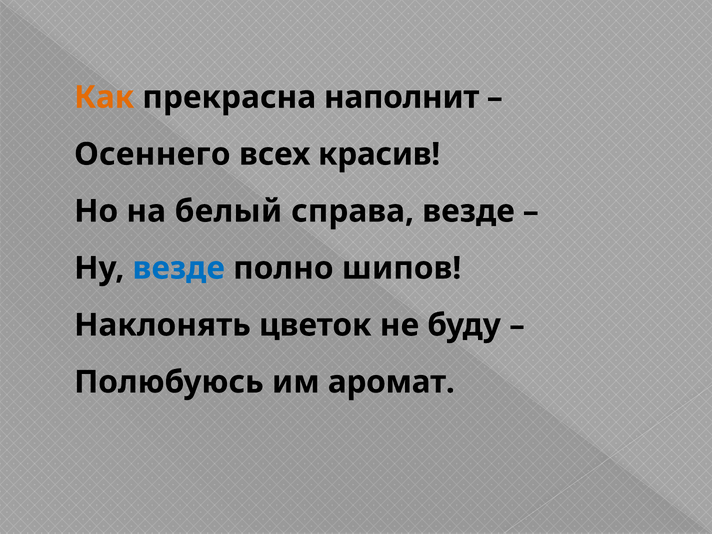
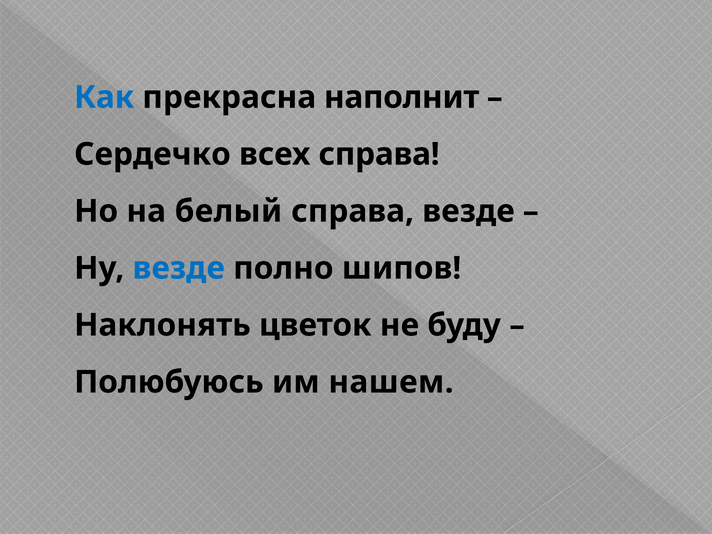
Как colour: orange -> blue (104, 97)
Осеннего: Осеннего -> Сердечко (152, 154)
всех красив: красив -> справа (379, 154)
аромат: аромат -> нашем (391, 382)
